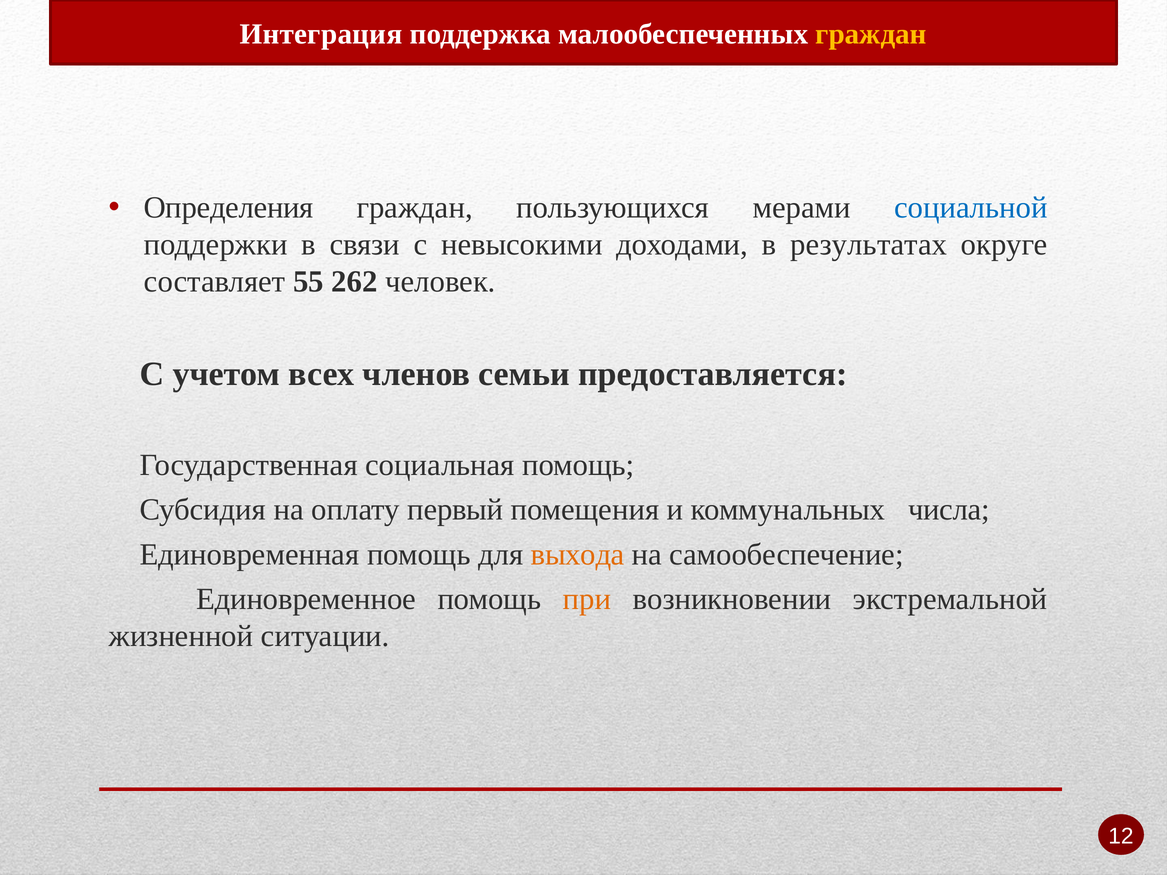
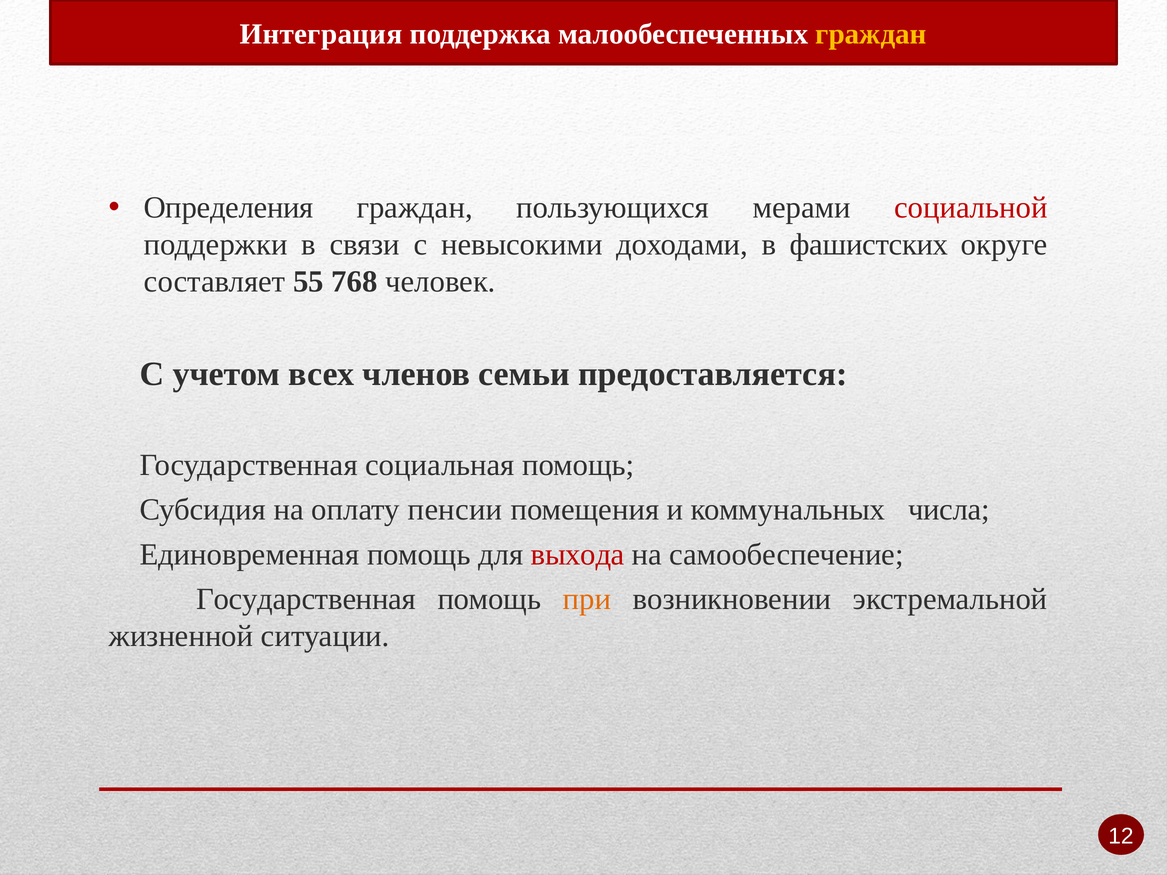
социальной colour: blue -> red (971, 208)
результатах: результатах -> фашистских (869, 245)
262: 262 -> 768 (354, 282)
первый: первый -> пенсии (455, 510)
выхода colour: orange -> red (578, 555)
Единовременное: Единовременное -> Государственная (306, 599)
